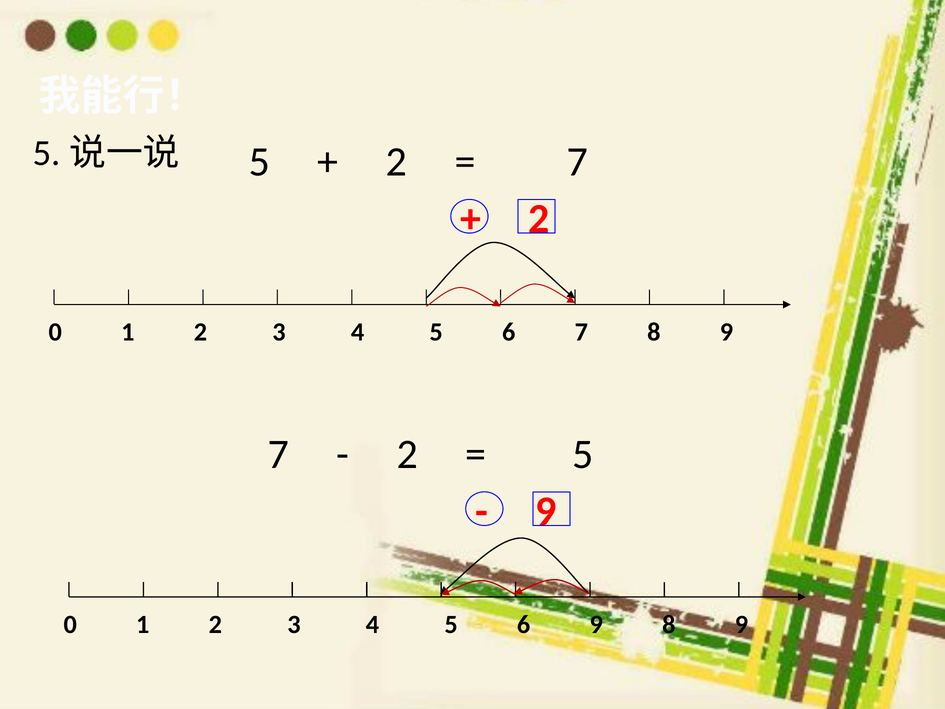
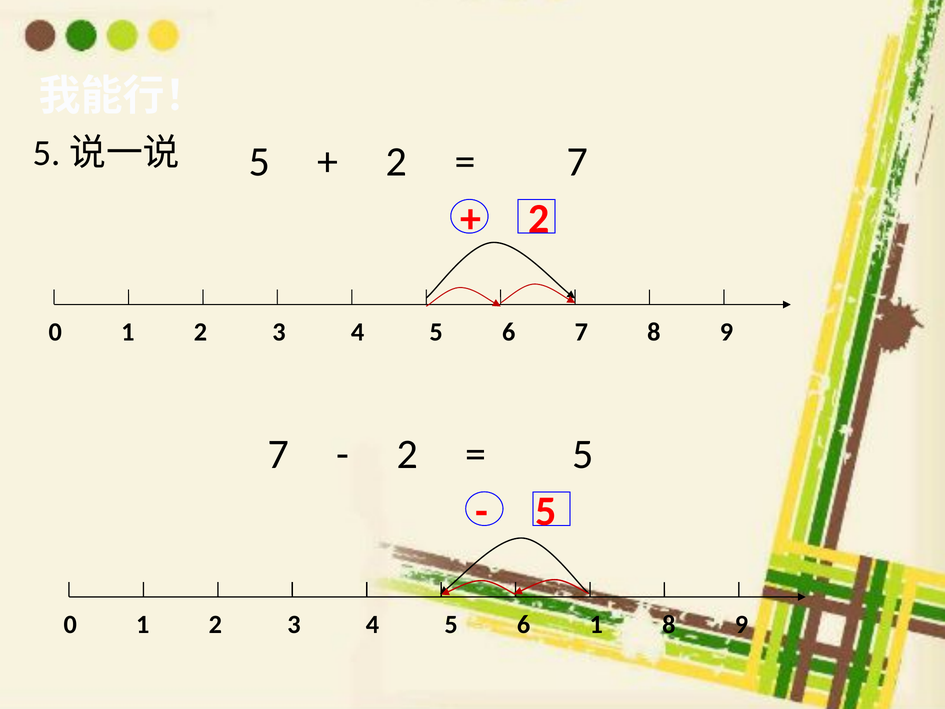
9: 9 -> 5 (546, 511)
6 9: 9 -> 1 (596, 624)
